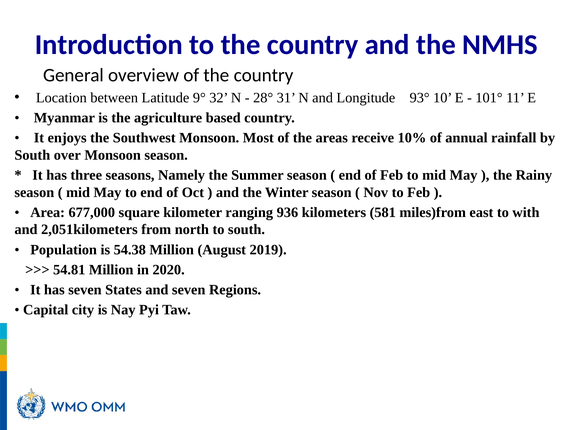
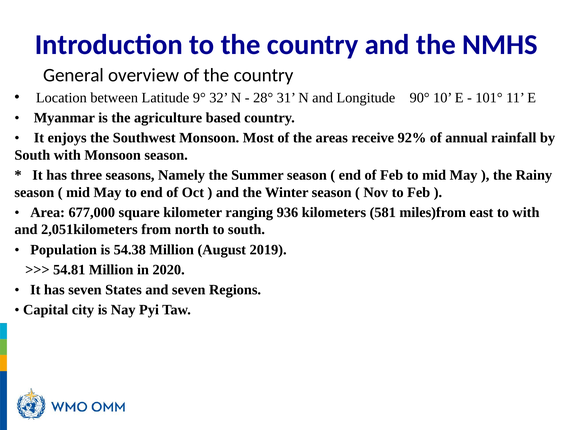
93°: 93° -> 90° (420, 98)
10%: 10% -> 92% (412, 138)
South over: over -> with (67, 155)
